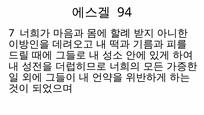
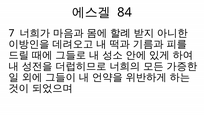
94: 94 -> 84 (125, 12)
